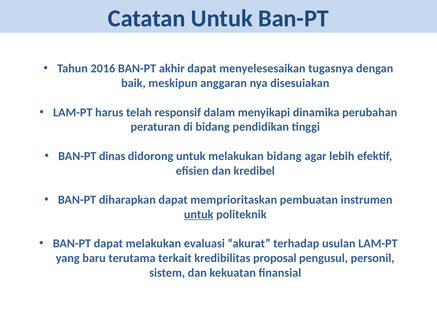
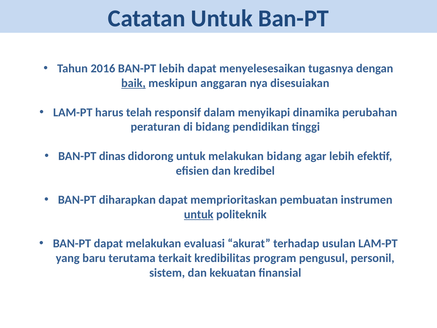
BAN-PT akhir: akhir -> lebih (172, 69)
baik underline: none -> present (133, 83)
proposal: proposal -> program (275, 258)
